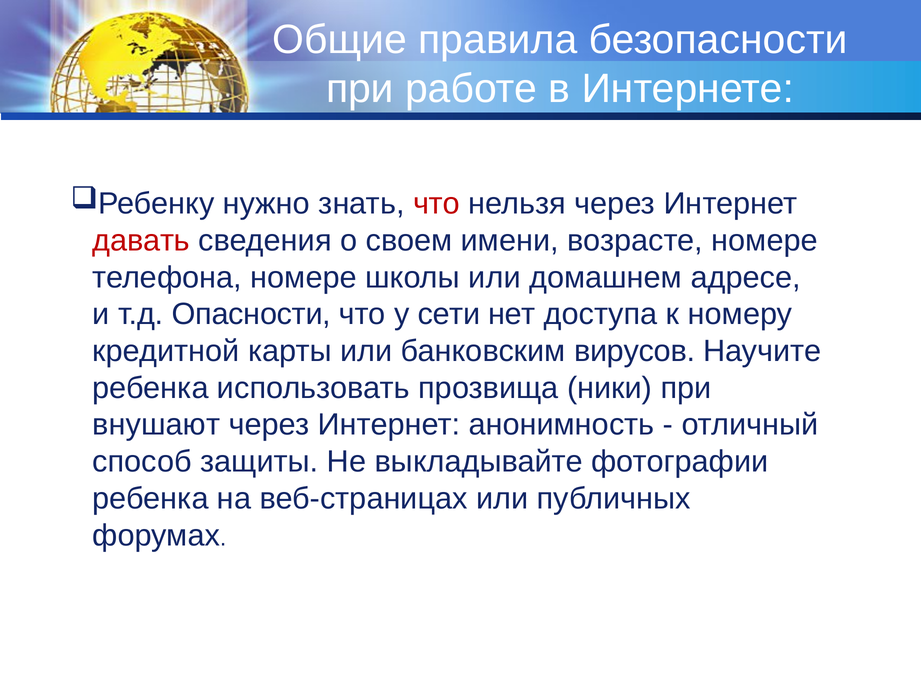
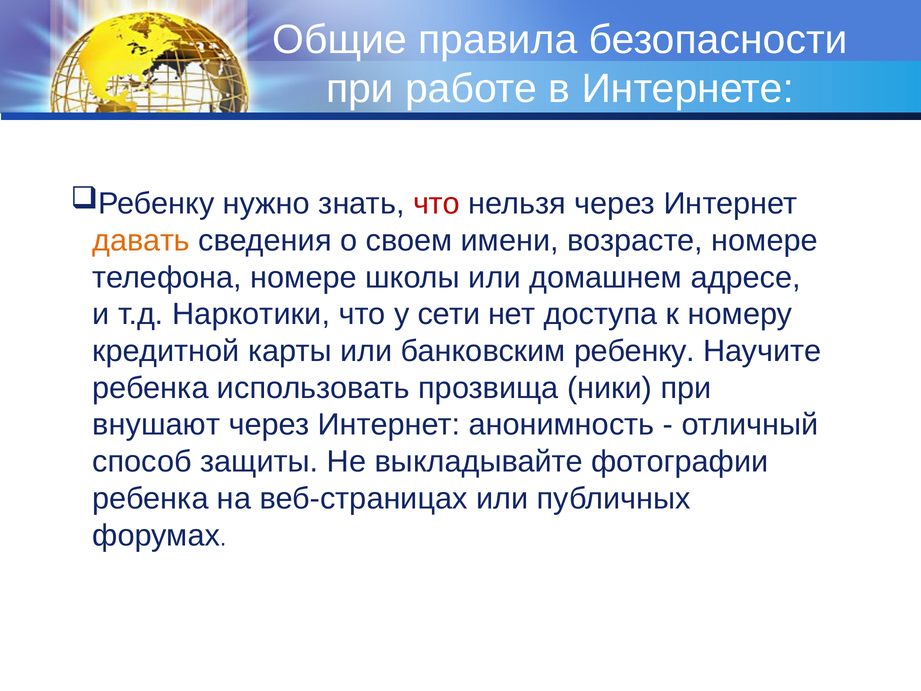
давать colour: red -> orange (141, 240)
Опасности: Опасности -> Наркотики (251, 314)
вирусов: вирусов -> ребенку (635, 351)
